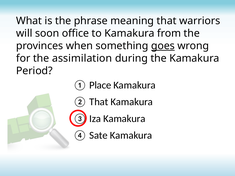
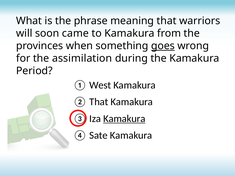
office: office -> came (75, 33)
Place: Place -> West (100, 85)
Kamakura underline: none -> present (124, 119)
